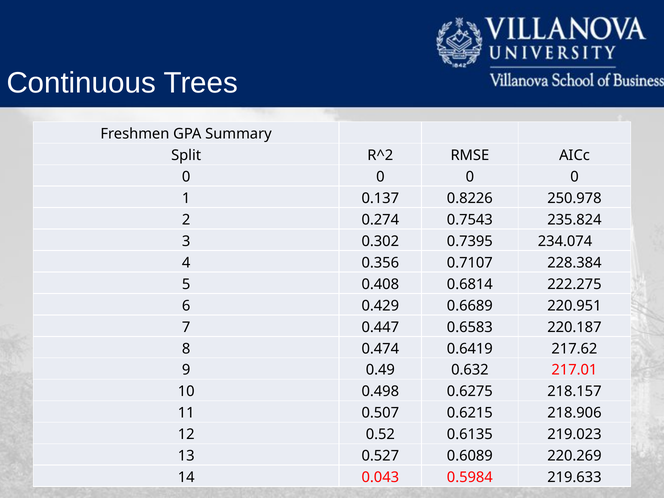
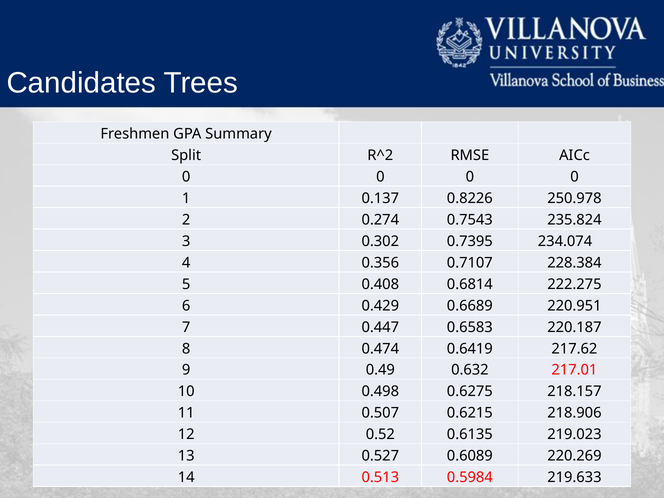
Continuous: Continuous -> Candidates (81, 83)
0.043: 0.043 -> 0.513 (380, 477)
